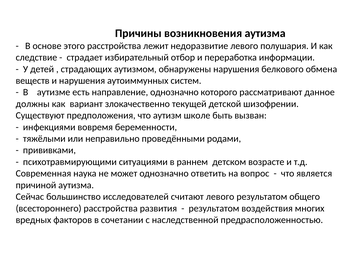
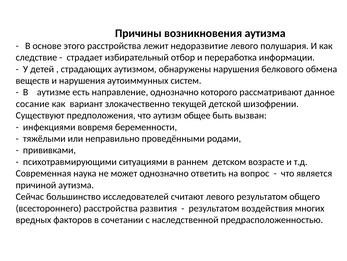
должны: должны -> сосание (33, 104)
школе: школе -> общее (197, 115)
